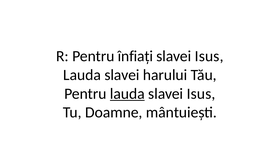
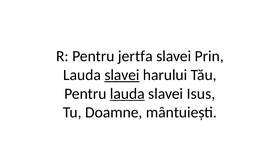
înfiați: înfiați -> jertfa (135, 56)
Isus: Isus -> Prin (209, 56)
slavei underline: none -> present (122, 75)
